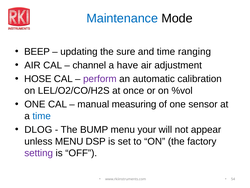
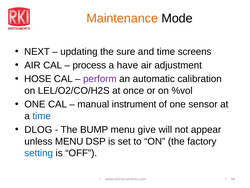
Maintenance colour: blue -> orange (122, 18)
BEEP: BEEP -> NEXT (37, 52)
ranging: ranging -> screens (195, 52)
channel: channel -> process (89, 65)
measuring: measuring -> instrument (134, 104)
your: your -> give (147, 129)
setting colour: purple -> blue (39, 153)
